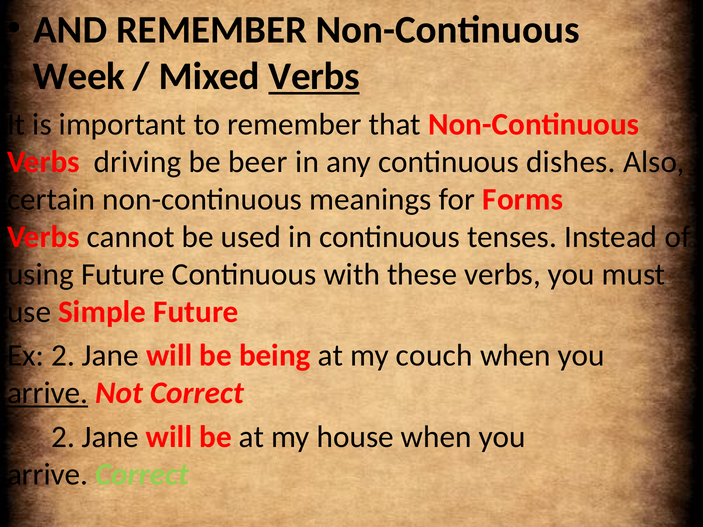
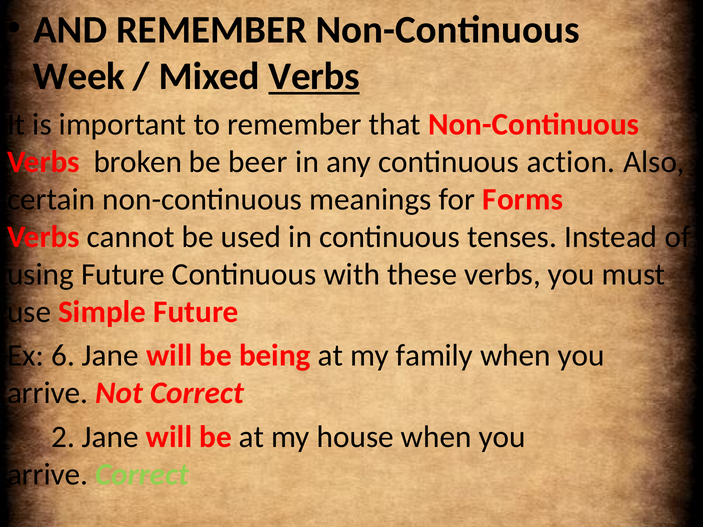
driving: driving -> broken (138, 162)
dishes: dishes -> action (571, 162)
Ex 2: 2 -> 6 (63, 356)
couch: couch -> family (434, 356)
arrive underline: present -> none (48, 393)
